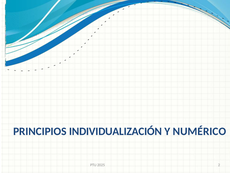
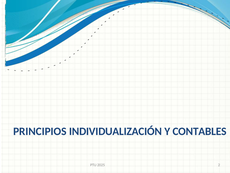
NUMÉRICO: NUMÉRICO -> CONTABLES (199, 131)
